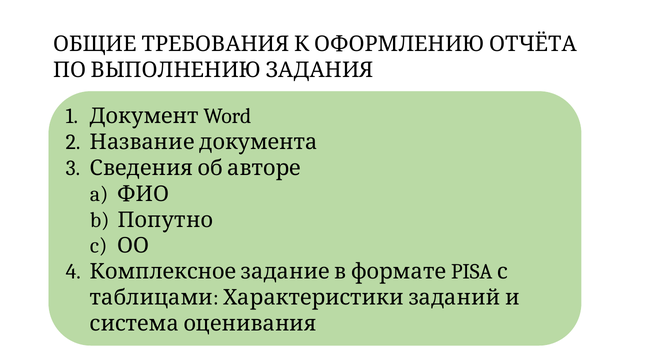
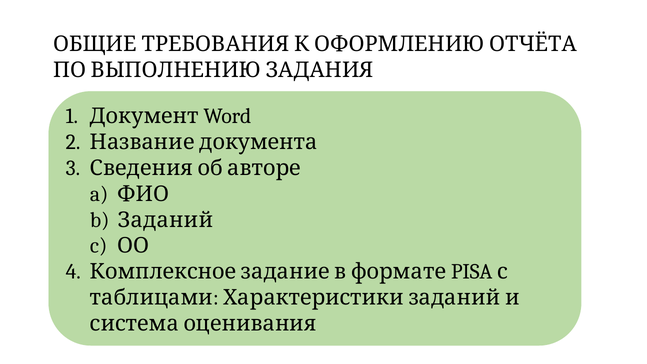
Попутно: Попутно -> Заданий (165, 220)
